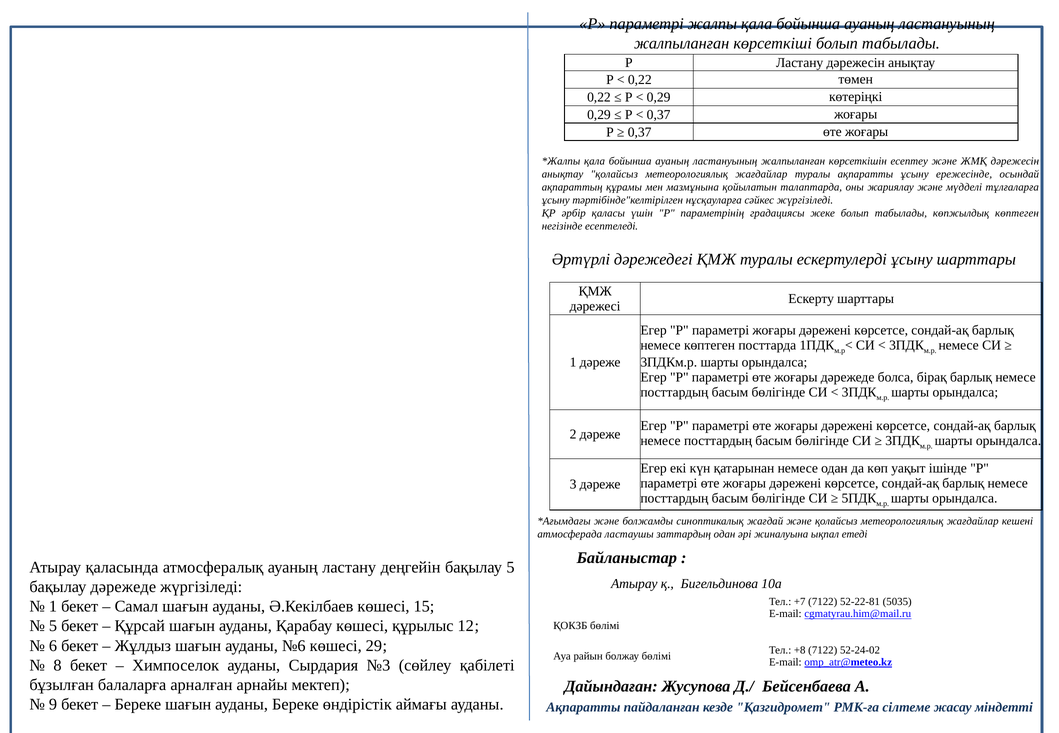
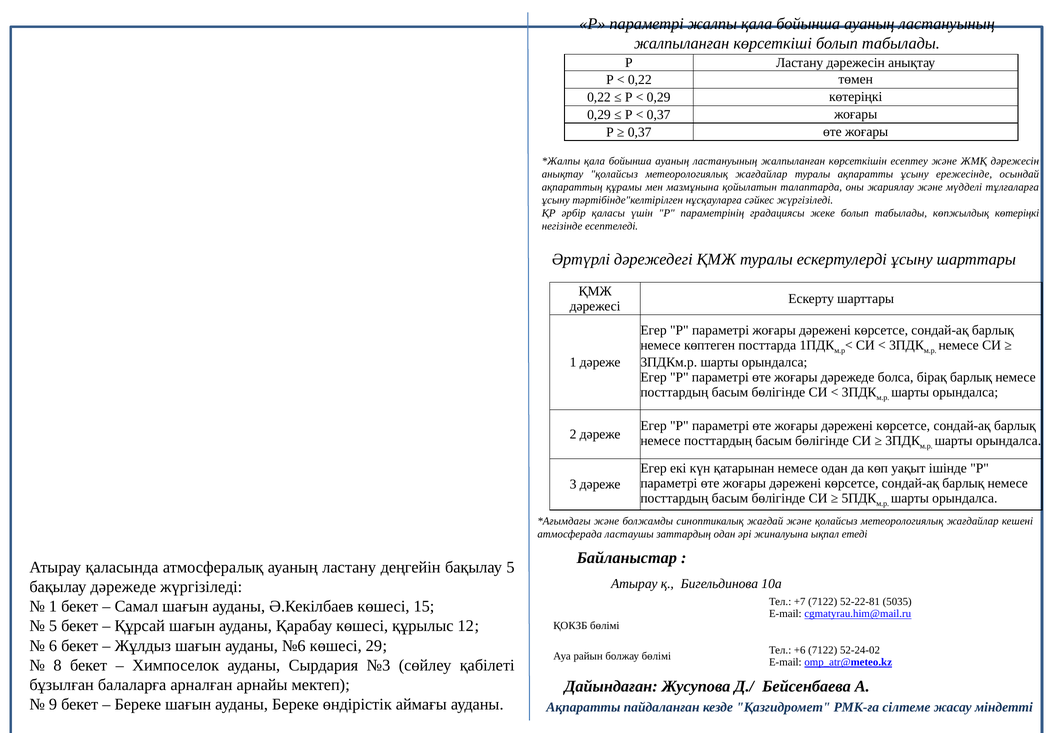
көпжылдық көптеген: көптеген -> көтеріңкі (1017, 213)
+8: +8 -> +6 (800, 650)
